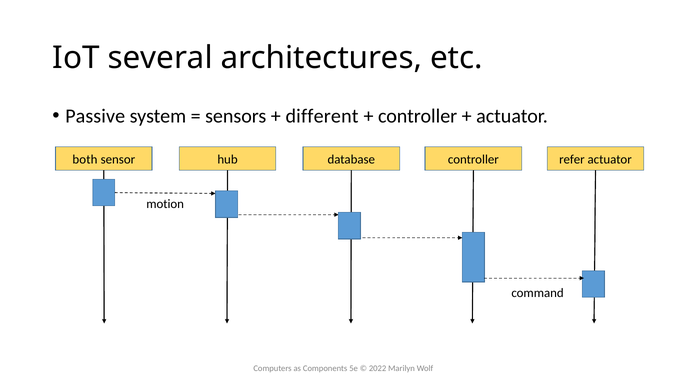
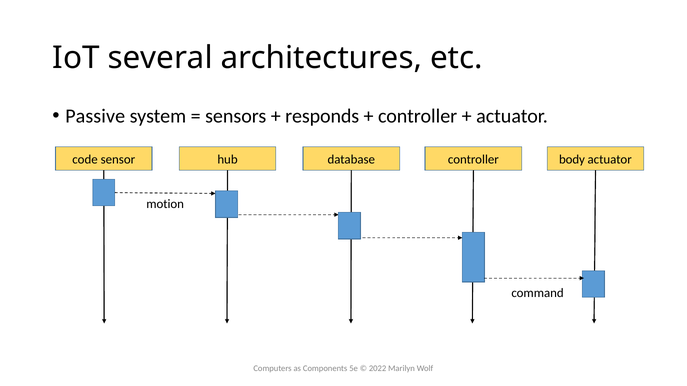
different: different -> responds (322, 116)
both: both -> code (85, 160)
refer: refer -> body (572, 160)
